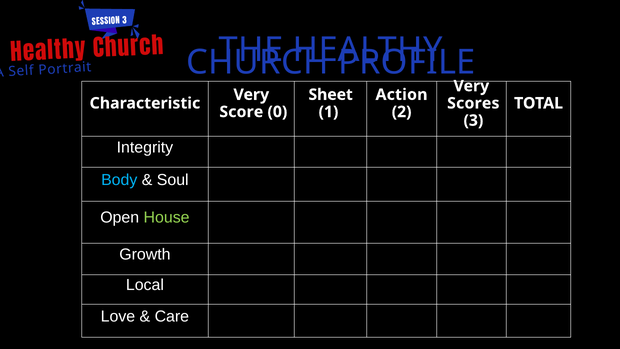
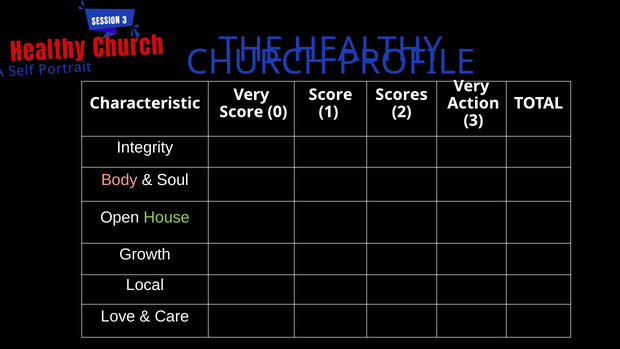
Sheet: Sheet -> Score (331, 95)
Action: Action -> Scores (402, 95)
Scores: Scores -> Action (473, 103)
Body colour: light blue -> pink (119, 180)
